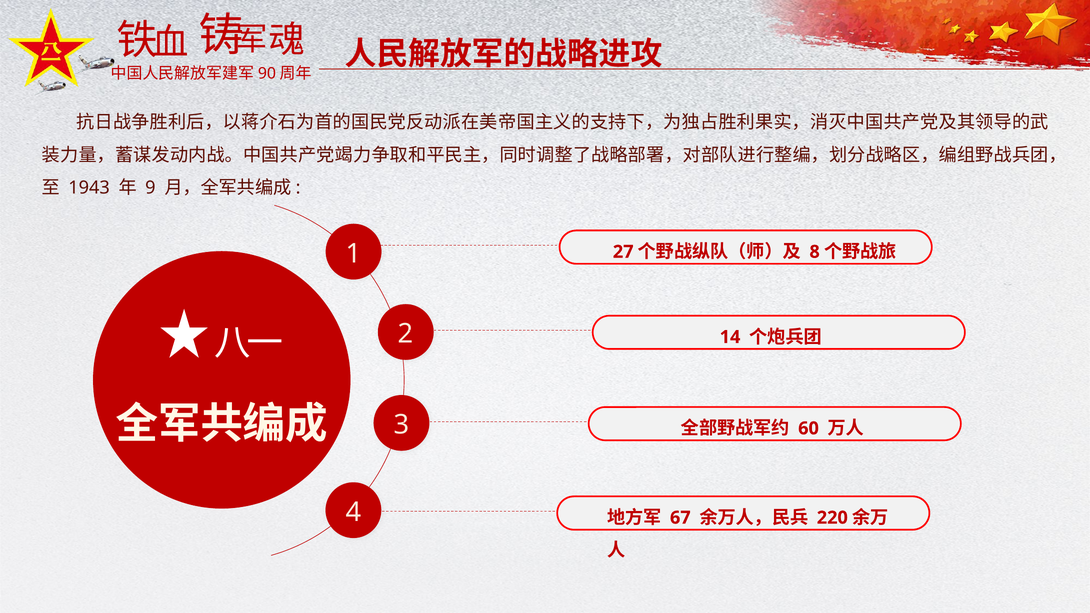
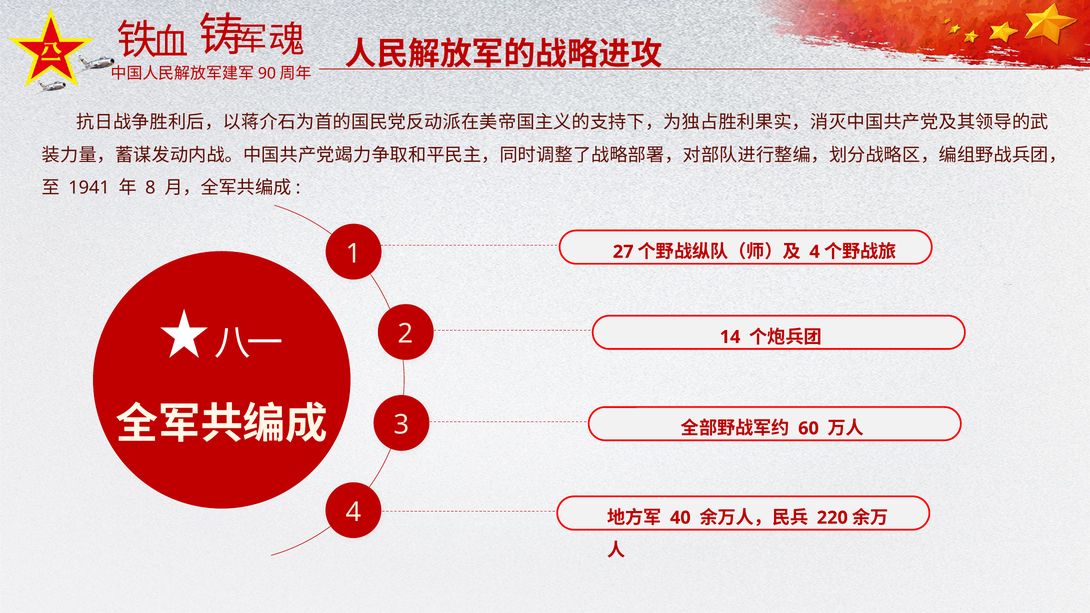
1943: 1943 -> 1941 (89, 188)
9: 9 -> 8 (150, 188)
8: 8 -> 4 (815, 252)
67: 67 -> 40 (680, 518)
